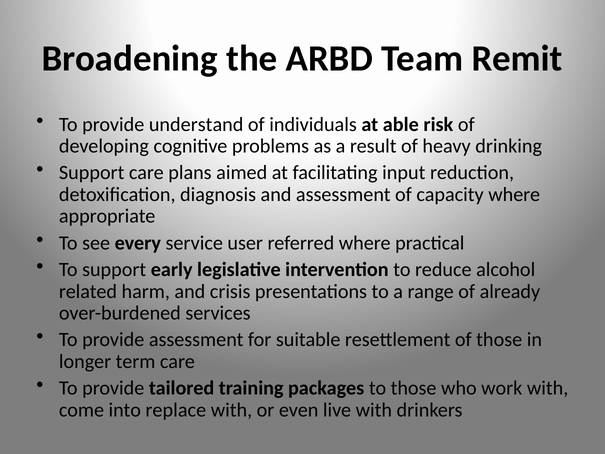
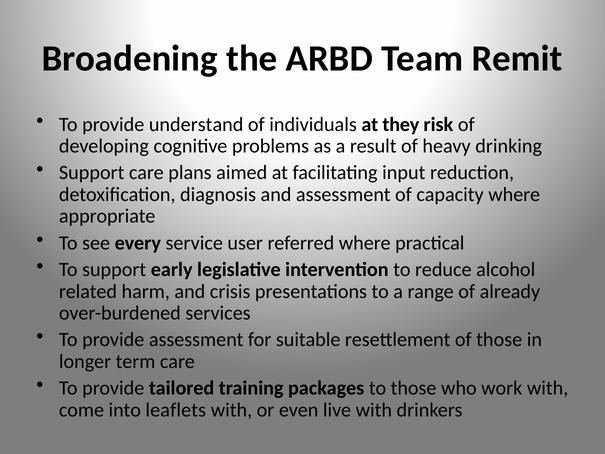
able: able -> they (401, 124)
replace: replace -> leaflets (176, 410)
